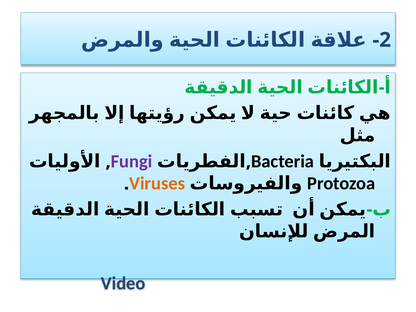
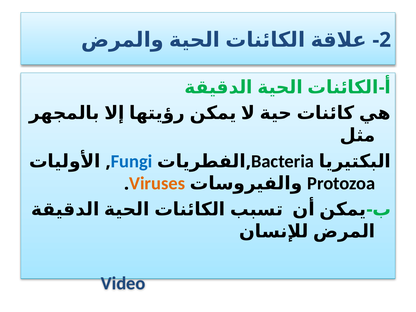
Fungi colour: purple -> blue (132, 161)
